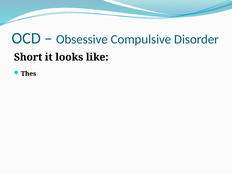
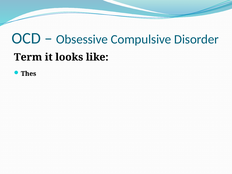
Short: Short -> Term (28, 57)
